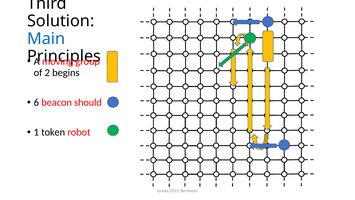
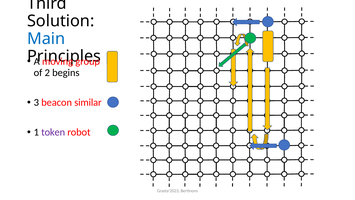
6: 6 -> 3 (36, 102)
should: should -> similar (88, 102)
token colour: black -> purple (53, 132)
